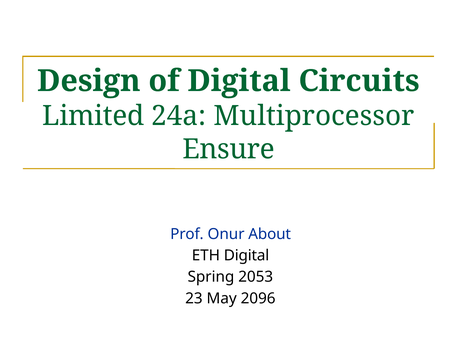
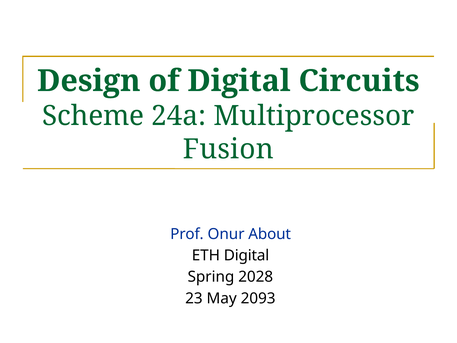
Limited: Limited -> Scheme (93, 116)
Ensure: Ensure -> Fusion (228, 149)
2053: 2053 -> 2028 (256, 277)
2096: 2096 -> 2093 (258, 298)
